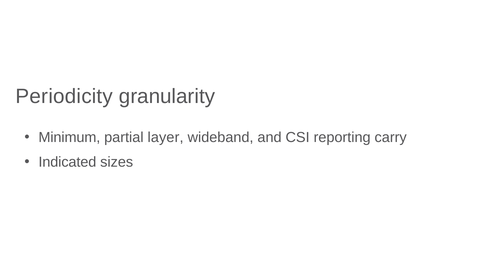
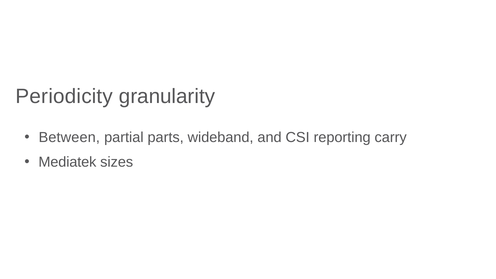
Minimum: Minimum -> Between (69, 138)
layer: layer -> parts (166, 138)
Indicated: Indicated -> Mediatek (67, 162)
